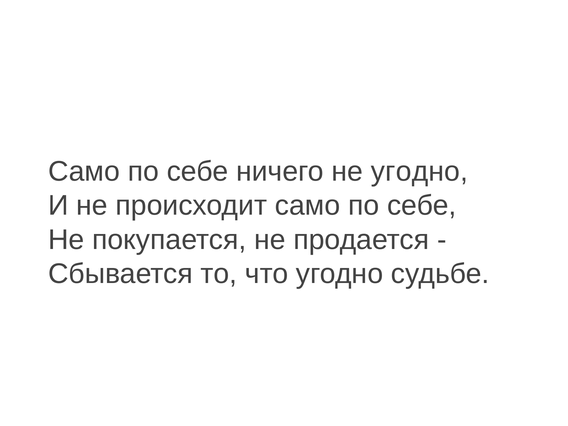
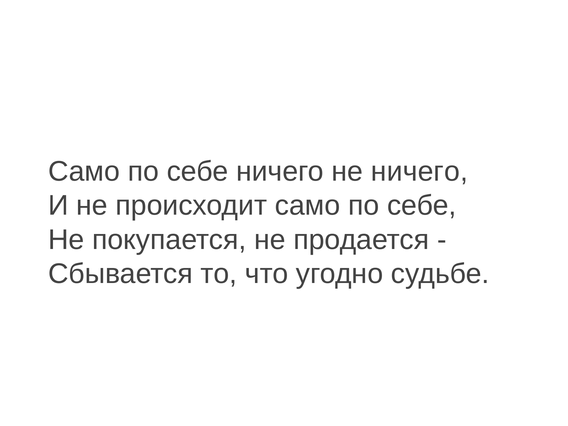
не угодно: угодно -> ничего (419, 172)
